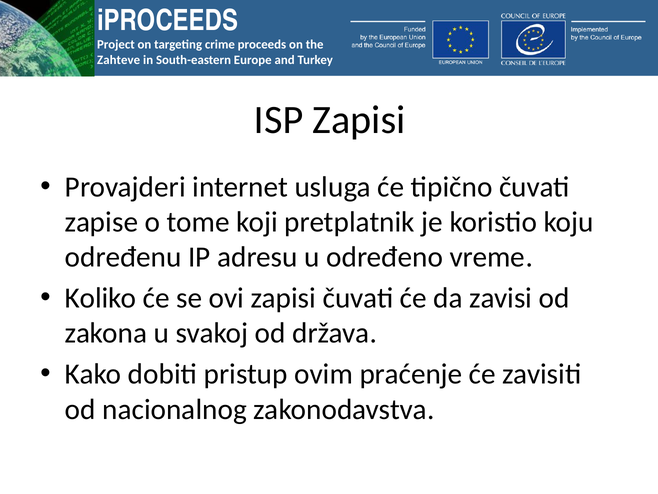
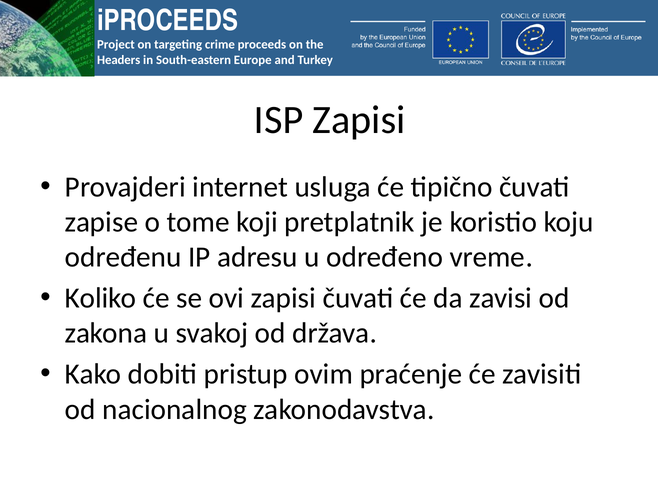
Zahteve: Zahteve -> Headers (119, 60)
